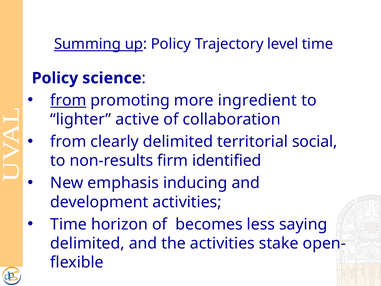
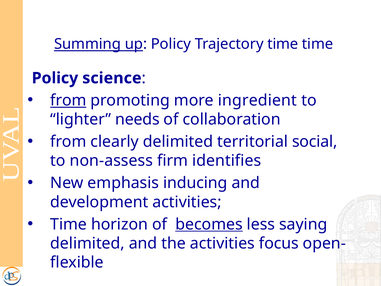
Trajectory level: level -> time (283, 44)
active: active -> needs (137, 119)
non-results: non-results -> non-assess (111, 161)
identified: identified -> identifies (227, 161)
becomes underline: none -> present (209, 224)
stake: stake -> focus (279, 243)
